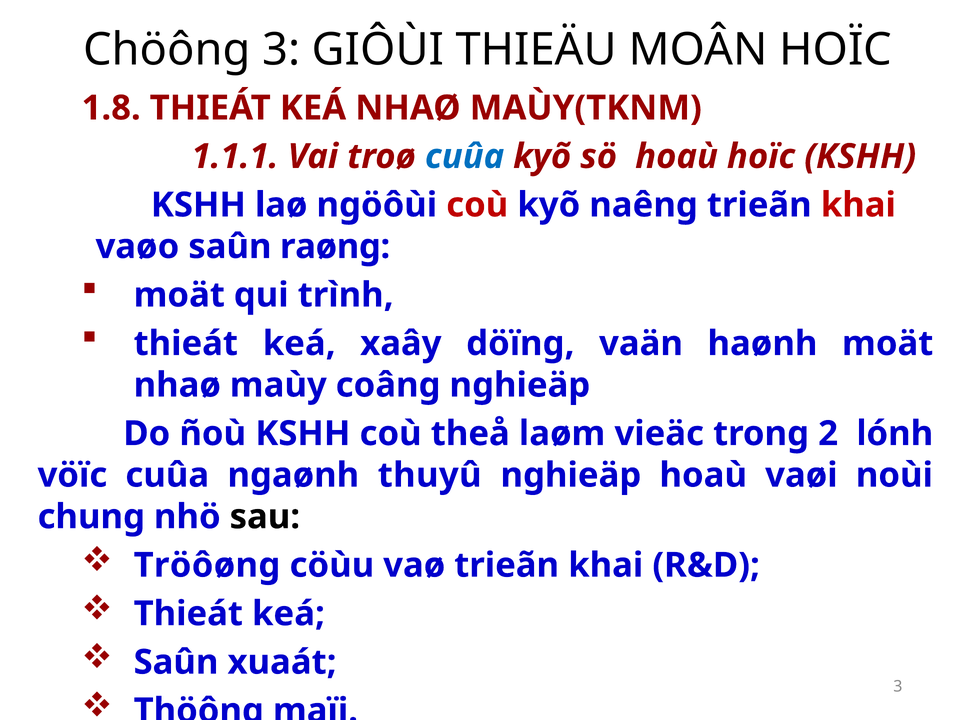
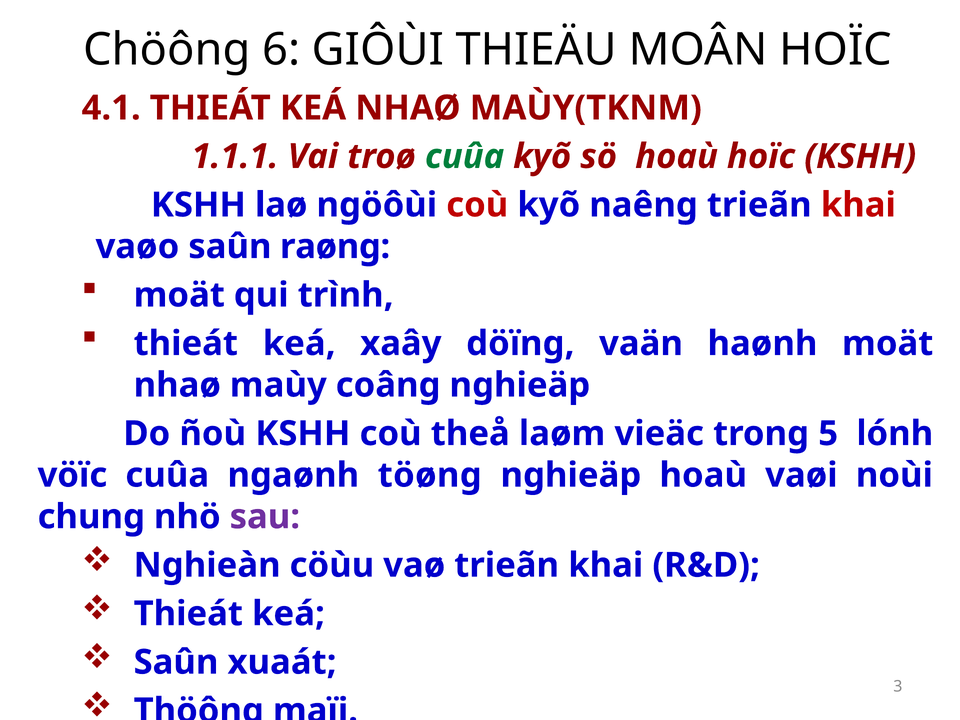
Chöông 3: 3 -> 6 (281, 50)
1.8: 1.8 -> 4.1 (111, 108)
cuûa colour: blue -> green (465, 157)
2: 2 -> 5 (828, 434)
thuyû: thuyû -> töøng (430, 475)
sau colour: black -> purple (265, 517)
Tröôøng: Tröôøng -> Nghieàn (207, 565)
